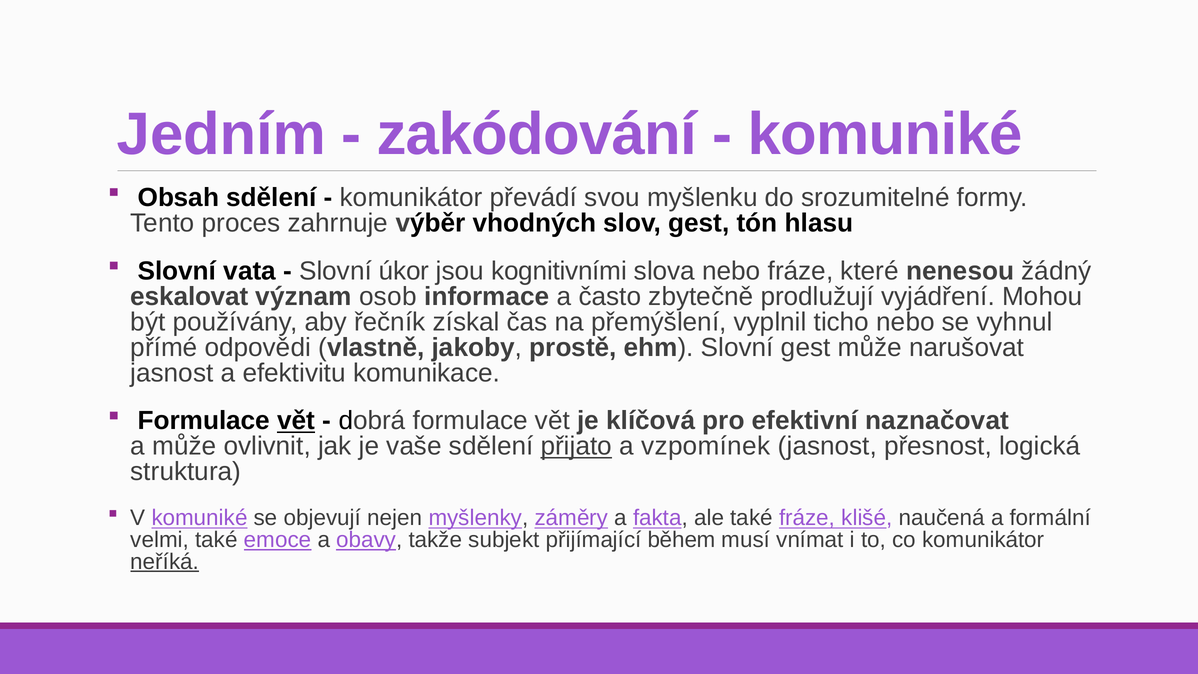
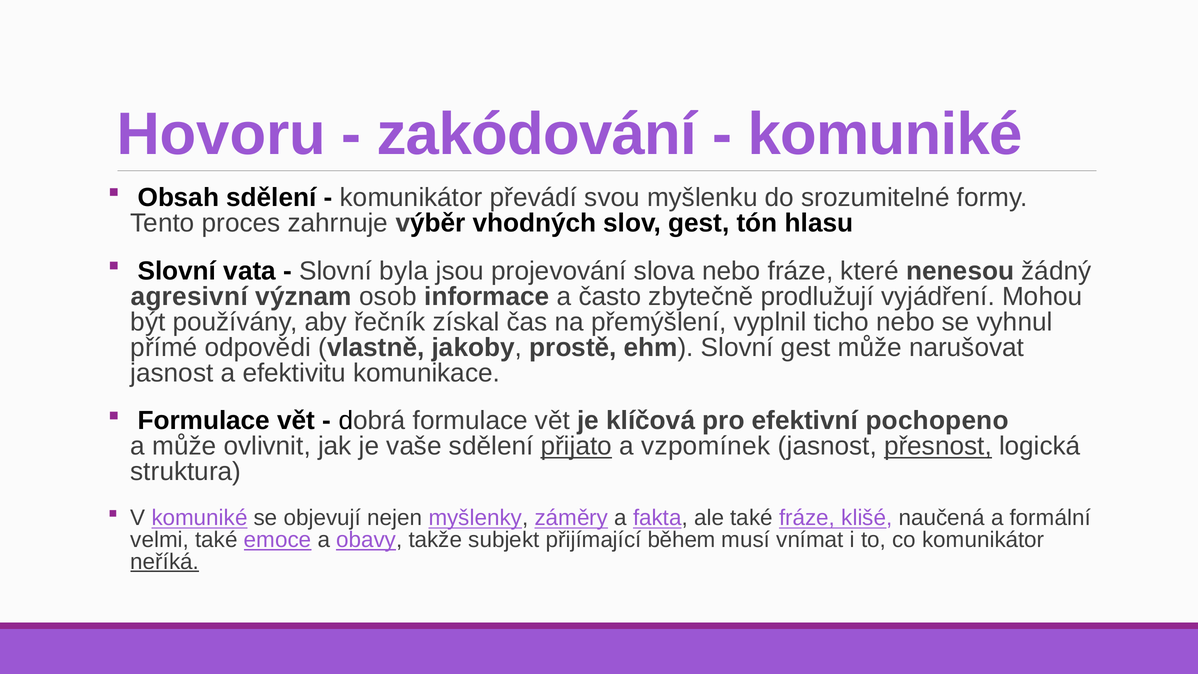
Jedním: Jedním -> Hovoru (221, 134)
úkor: úkor -> byla (404, 271)
kognitivními: kognitivními -> projevování (559, 271)
eskalovat: eskalovat -> agresivní (189, 296)
vět underline: present -> none (296, 421)
naznačovat: naznačovat -> pochopeno (937, 421)
přesnost underline: none -> present (938, 446)
